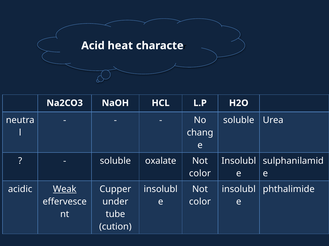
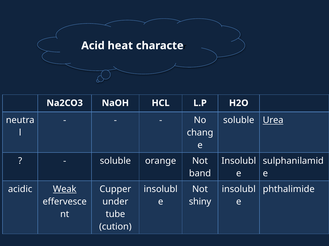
Urea underline: none -> present (273, 121)
oxalate: oxalate -> orange (161, 161)
color: color -> band (200, 174)
color: color -> shiny (200, 202)
